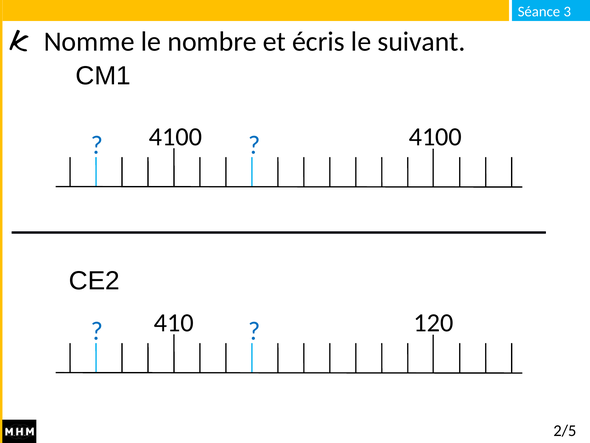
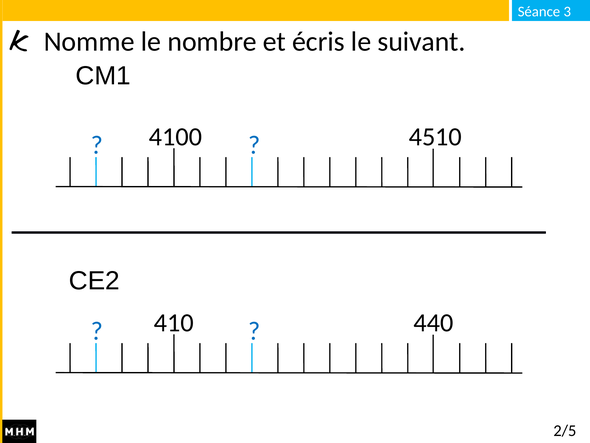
4100 4100: 4100 -> 4510 (435, 137)
120: 120 -> 440 (433, 322)
